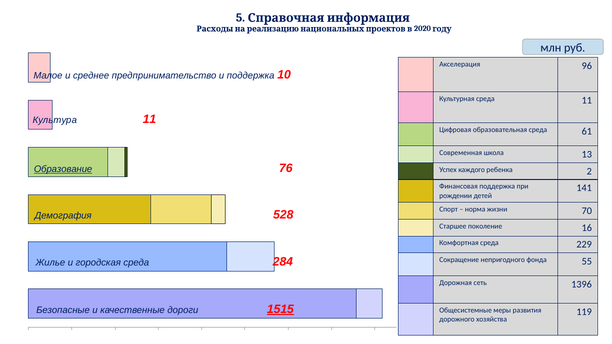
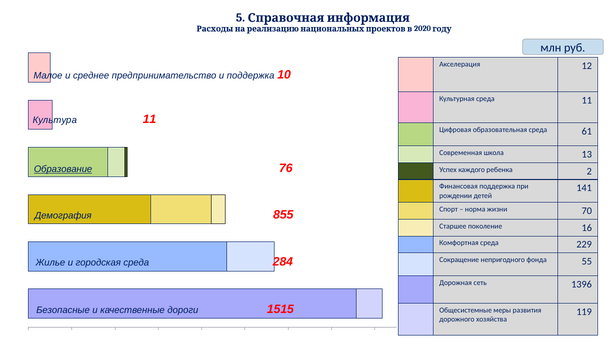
96: 96 -> 12 (587, 66)
528: 528 -> 855 (283, 215)
1515 underline: present -> none (280, 309)
